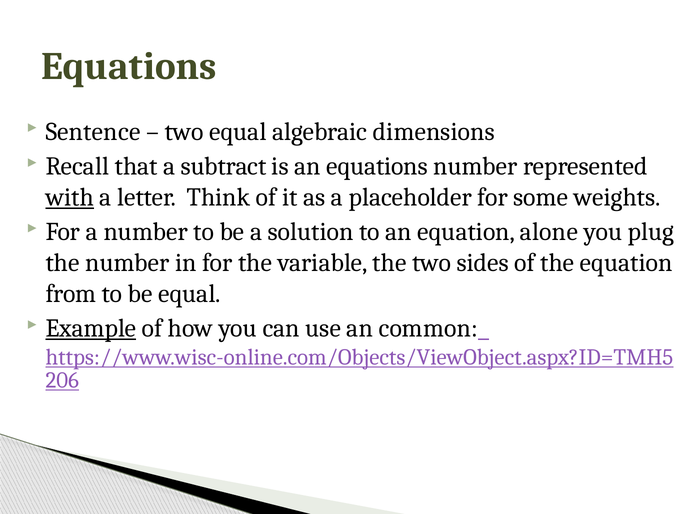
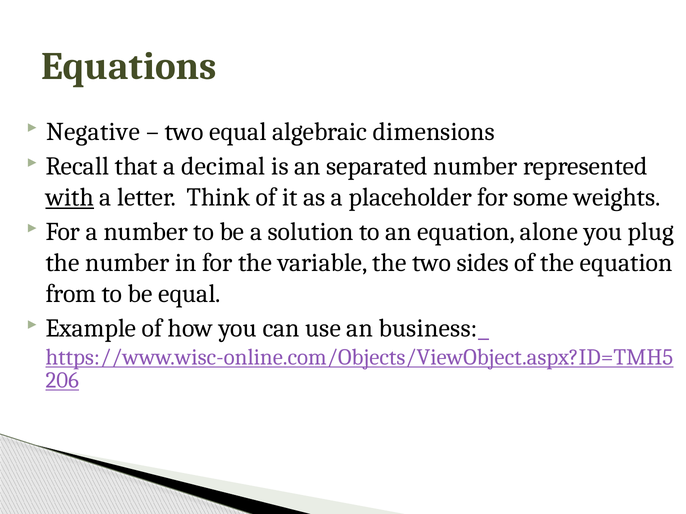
Sentence: Sentence -> Negative (93, 132)
subtract: subtract -> decimal (223, 166)
an equations: equations -> separated (377, 166)
Example underline: present -> none (91, 329)
common: common -> business (428, 329)
